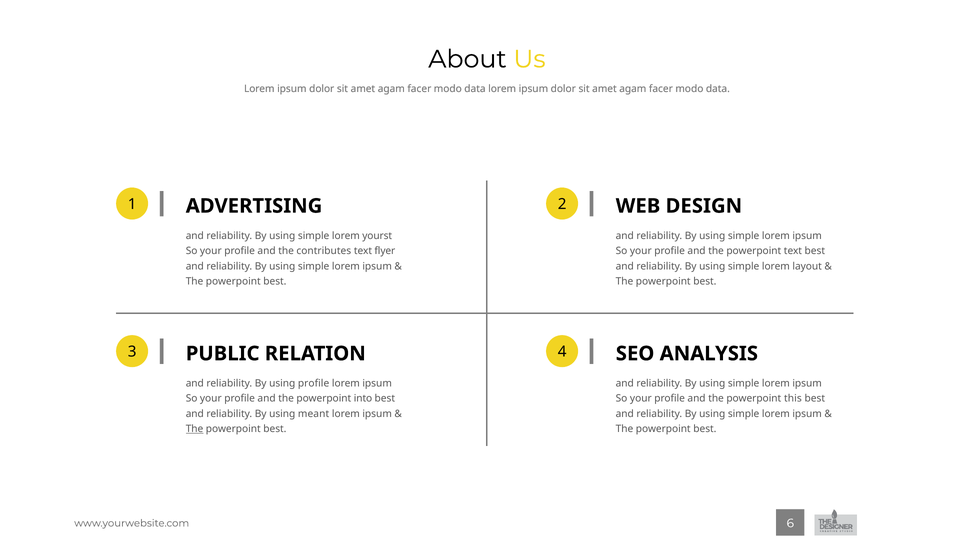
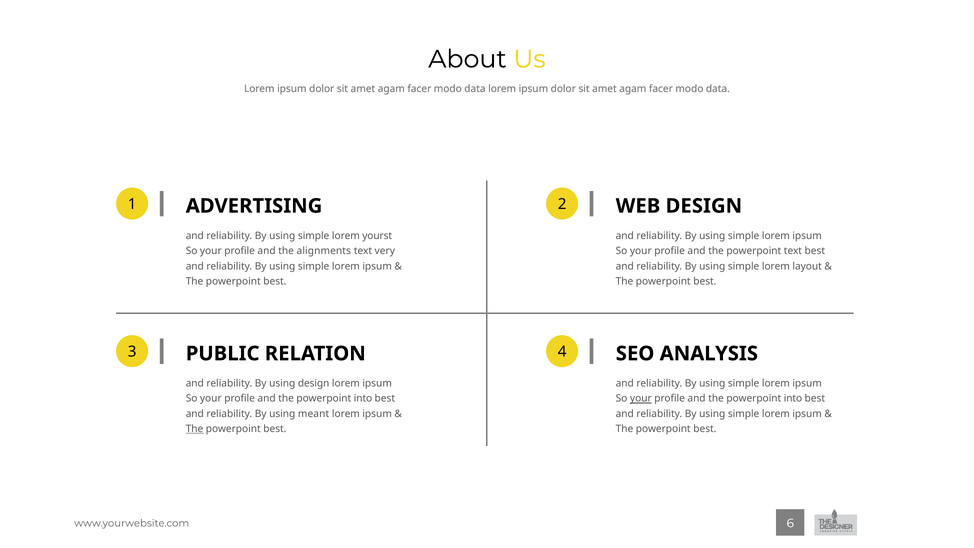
contributes: contributes -> alignments (324, 251)
flyer: flyer -> very (385, 251)
using profile: profile -> design (314, 383)
your underline: none -> present (641, 399)
this: this -> into (793, 399)
